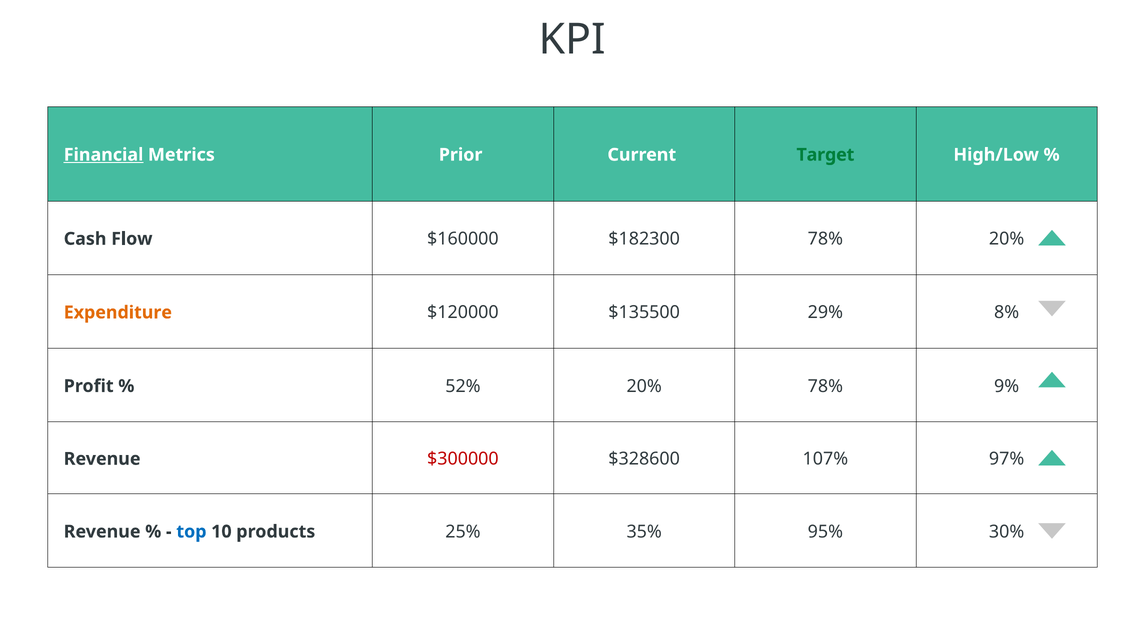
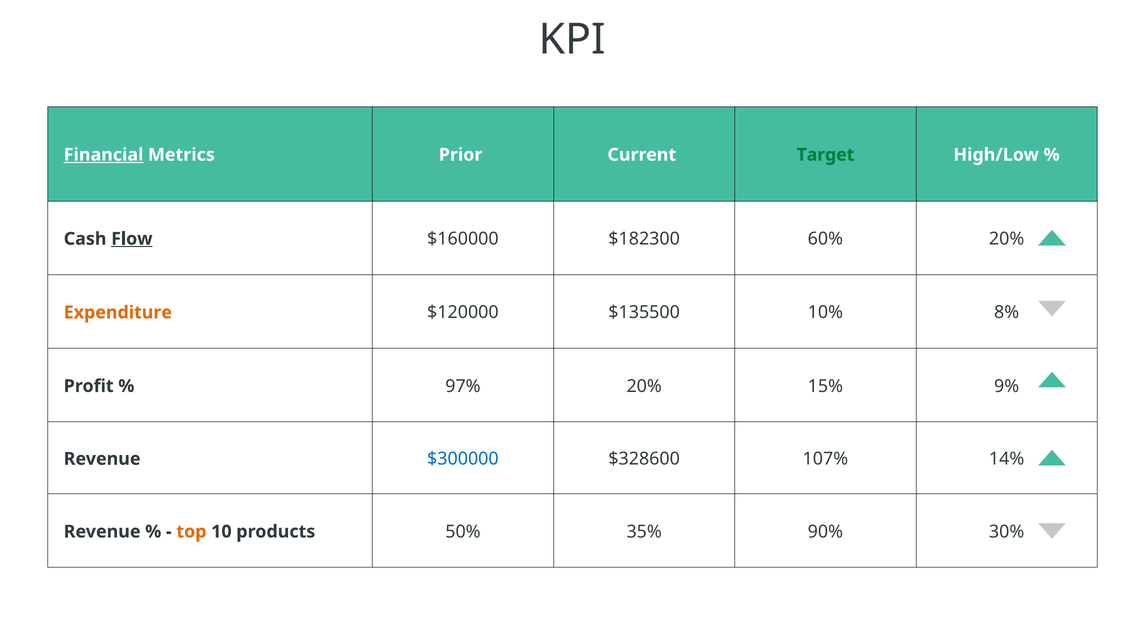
Flow underline: none -> present (132, 239)
$182300 78%: 78% -> 60% (825, 239)
29%: 29% -> 10% (825, 313)
52%: 52% -> 97% (463, 386)
20% 78%: 78% -> 15% (825, 386)
$300000 colour: red -> blue (463, 459)
97%: 97% -> 14% (1007, 459)
top colour: blue -> orange (191, 532)
25%: 25% -> 50% (463, 532)
95%: 95% -> 90% (825, 532)
